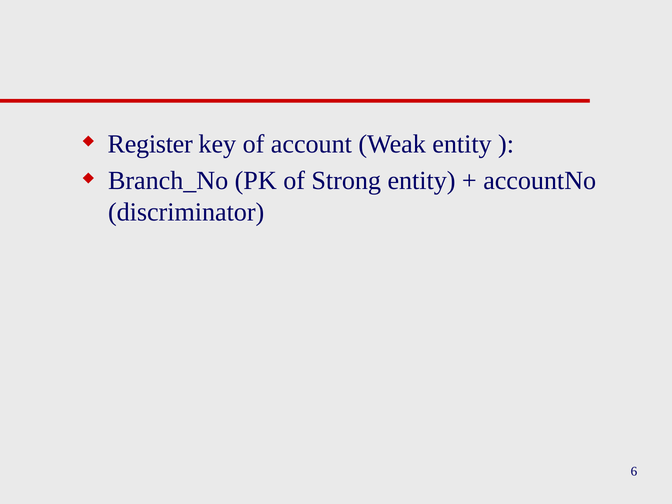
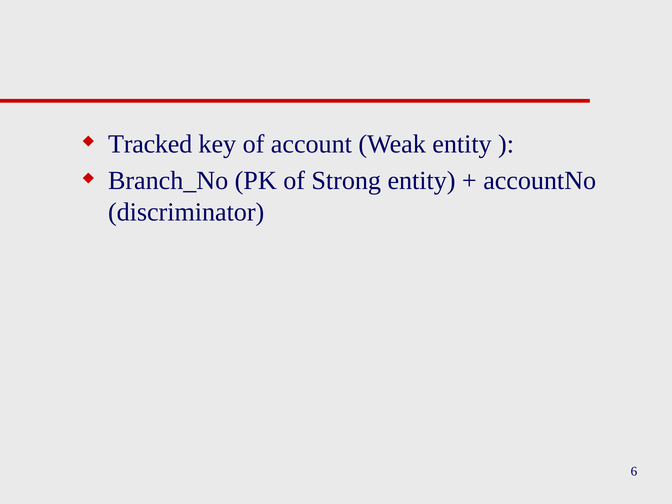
Register: Register -> Tracked (150, 144)
